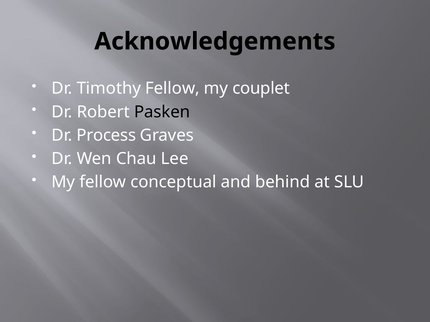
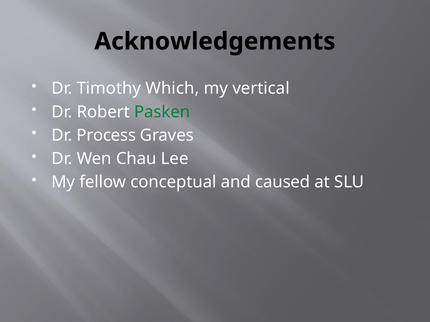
Timothy Fellow: Fellow -> Which (172, 89)
couplet: couplet -> vertical (261, 89)
Pasken colour: black -> green (162, 112)
behind: behind -> caused (283, 182)
